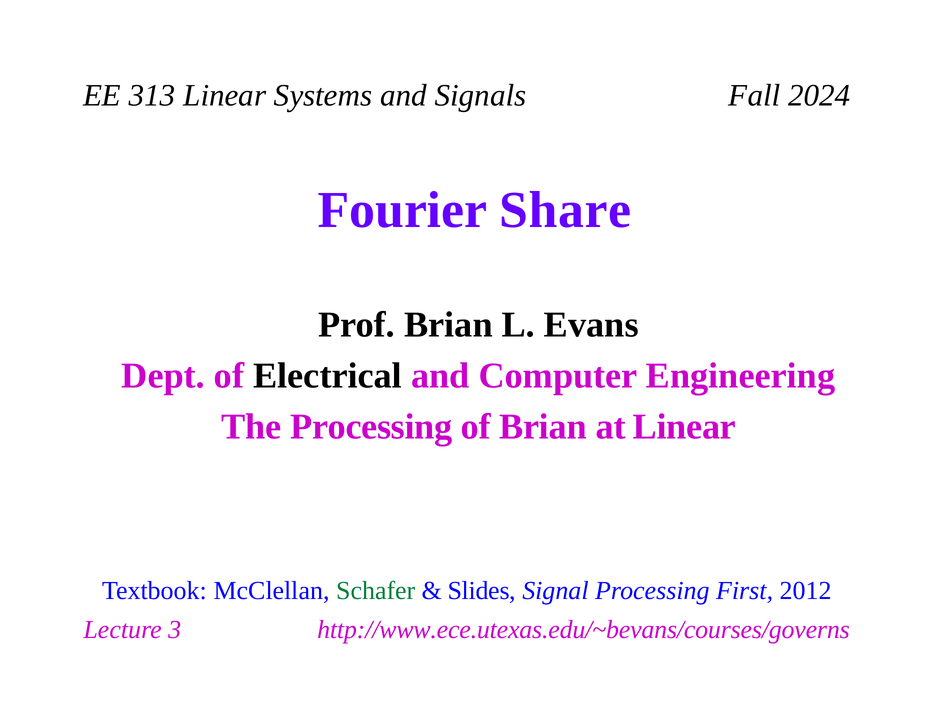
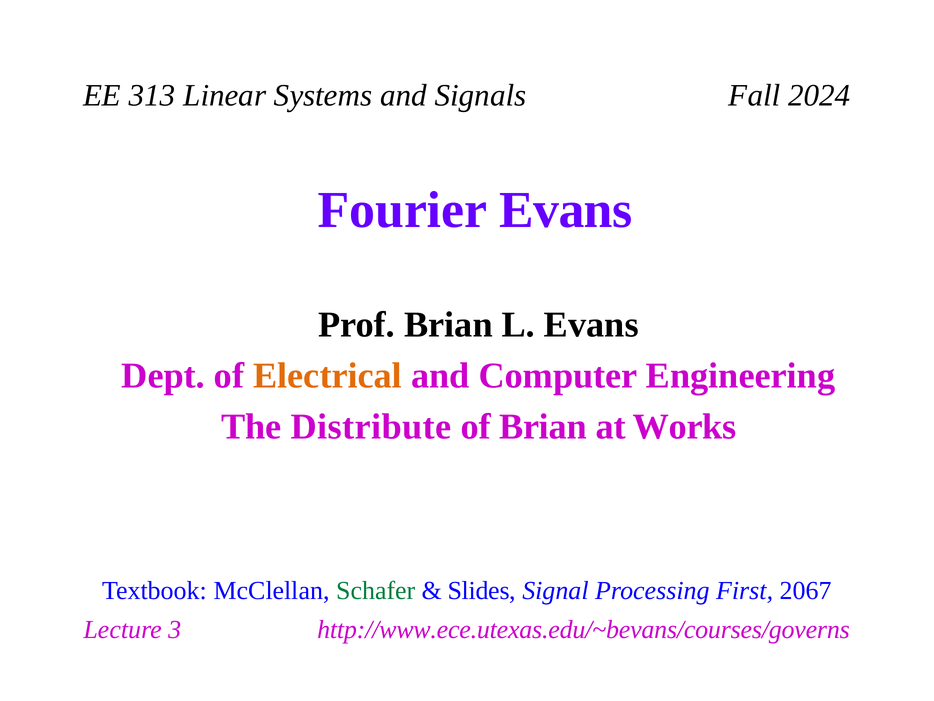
Fourier Share: Share -> Evans (566, 210)
Electrical colour: black -> orange (328, 376)
The Processing: Processing -> Distribute (371, 427)
at Linear: Linear -> Works (684, 427)
2012: 2012 -> 2067 (806, 590)
